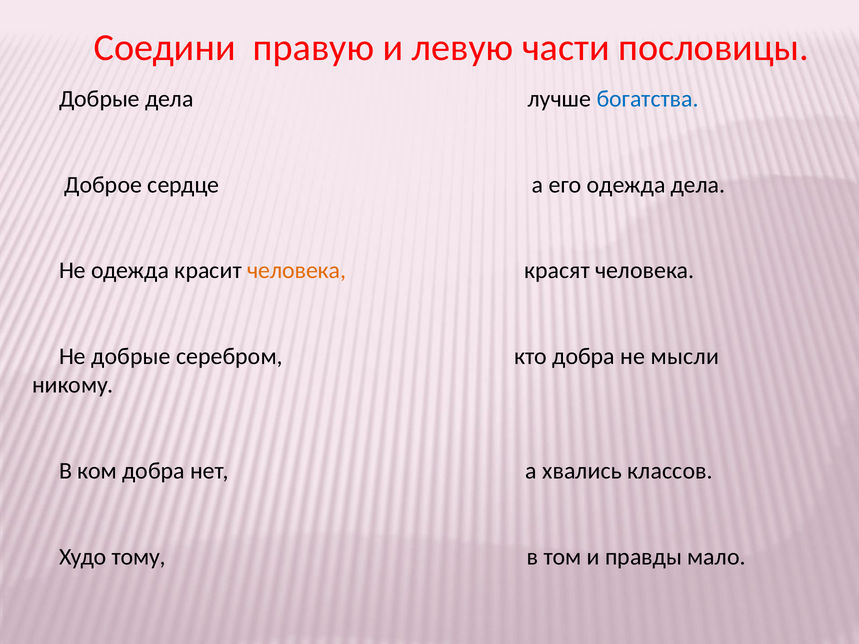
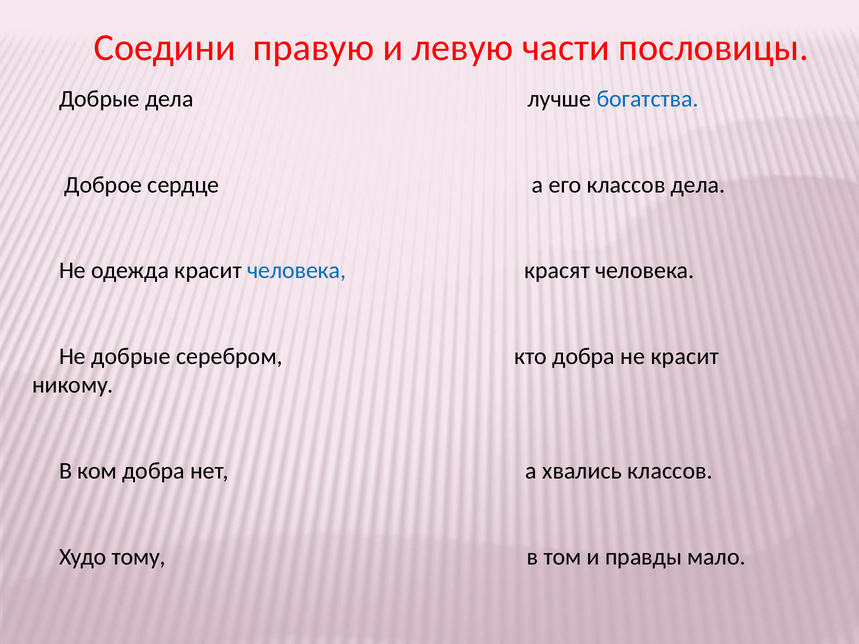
его одежда: одежда -> классов (626, 185)
человека colour: orange -> blue (297, 271)
не мысли: мысли -> красит (685, 357)
